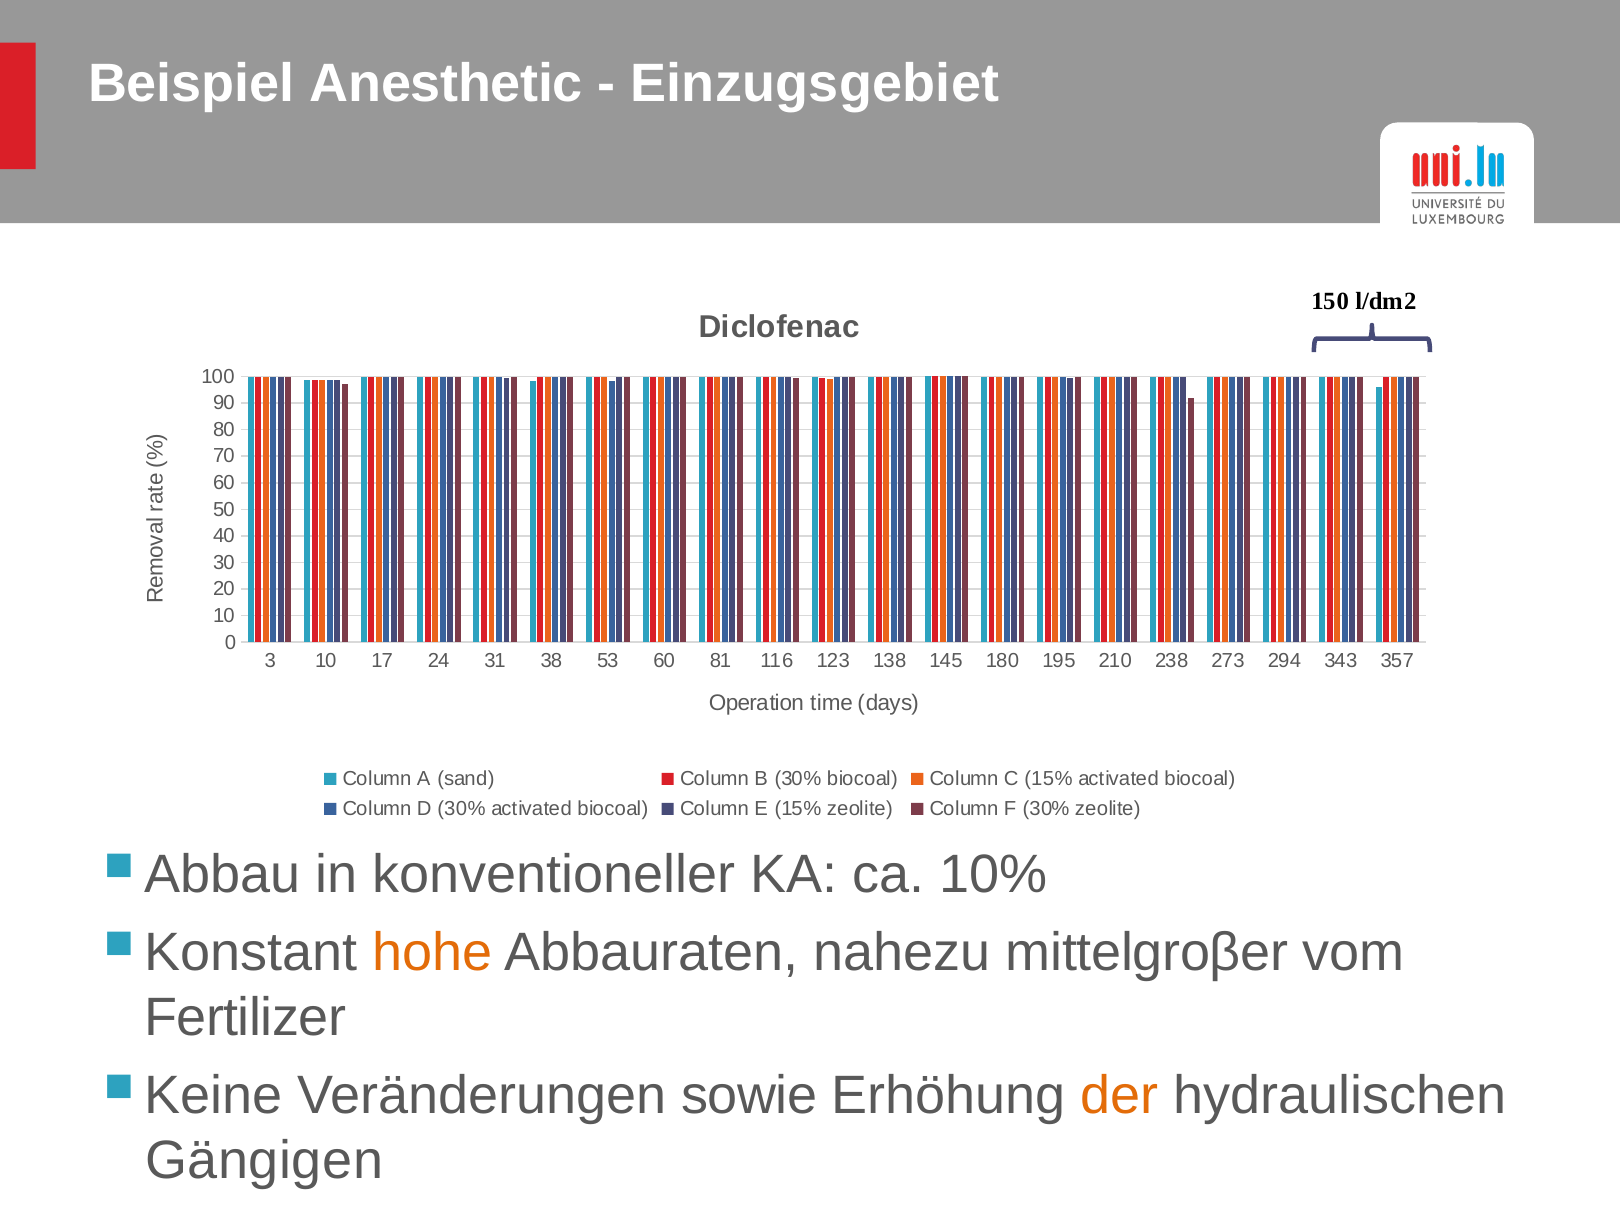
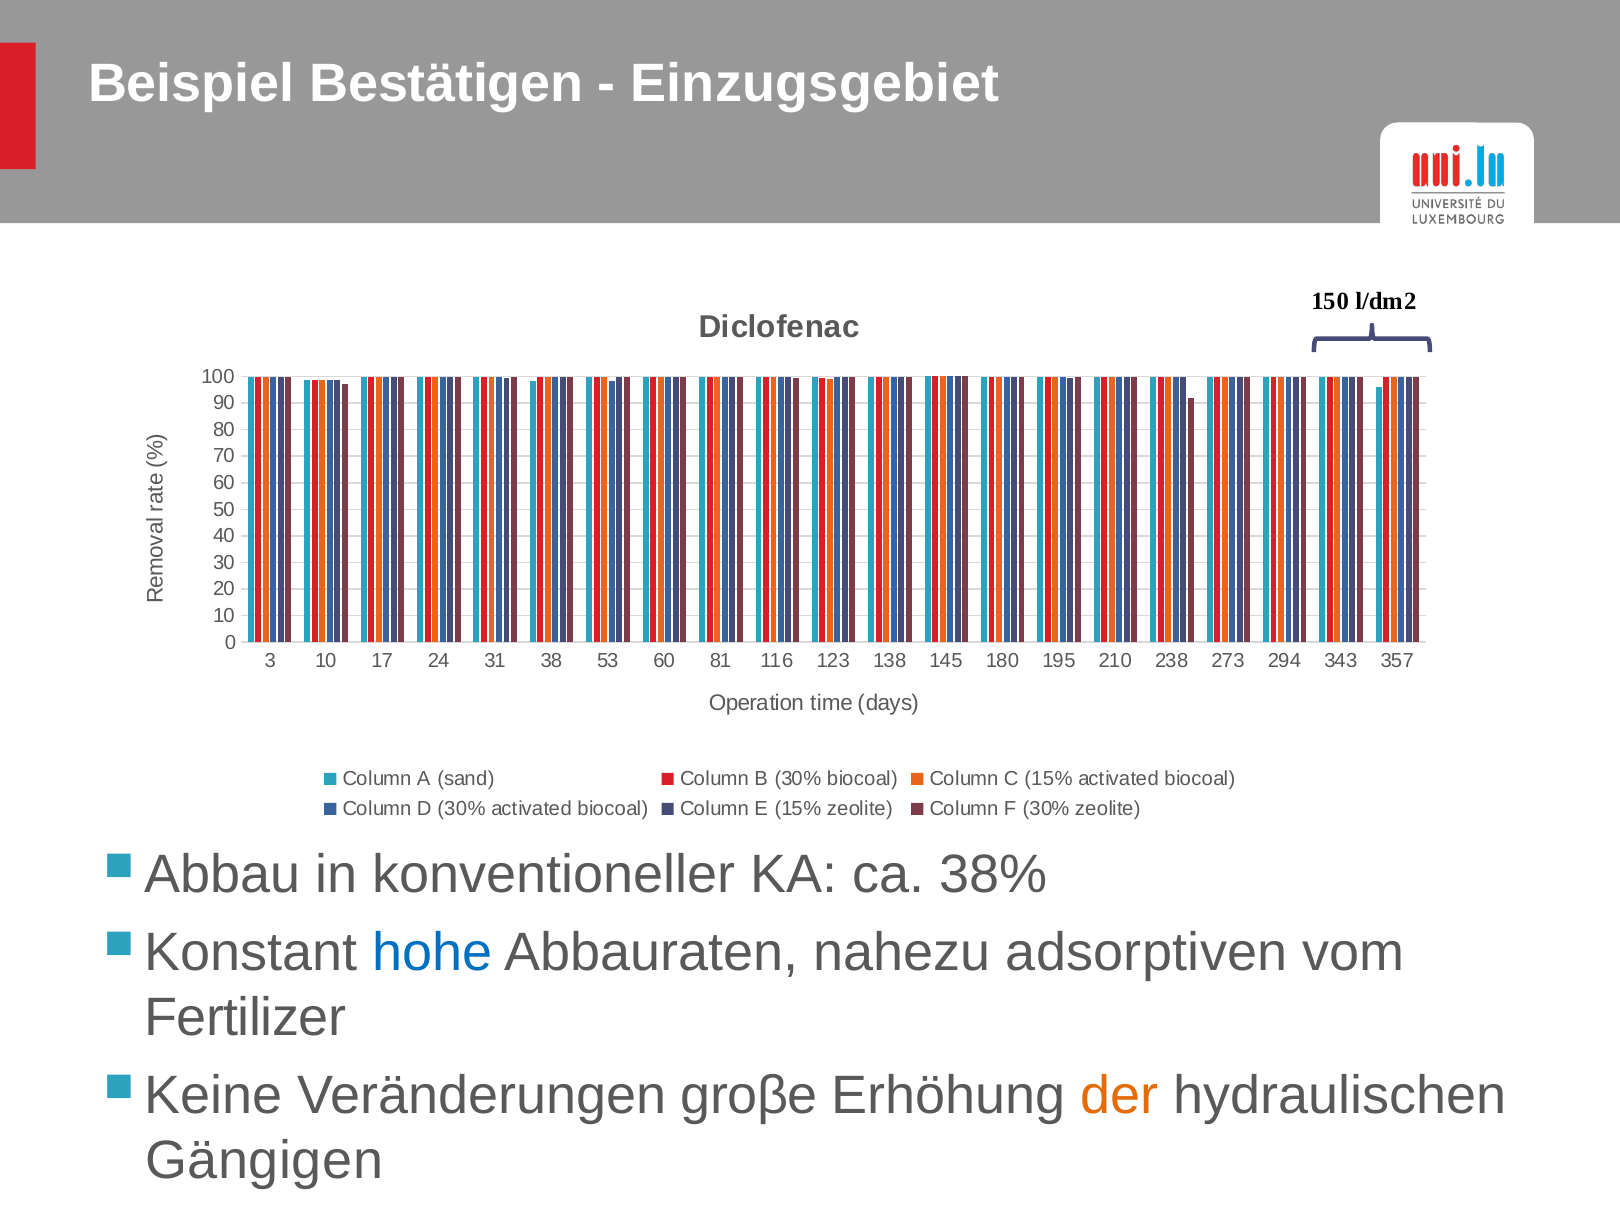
Anesthetic: Anesthetic -> Bestätigen (446, 83)
10%: 10% -> 38% (993, 875)
hohe colour: orange -> blue (433, 953)
mittelgroβer: mittelgroβer -> adsorptiven (1147, 953)
sowie: sowie -> groβe (749, 1096)
